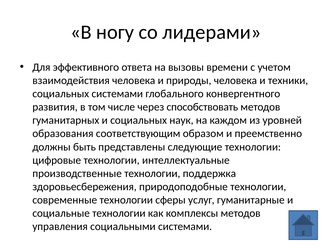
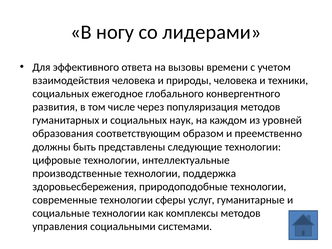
социальных системами: системами -> ежегодное (117, 94)
способствовать: способствовать -> популяризация (202, 107)
